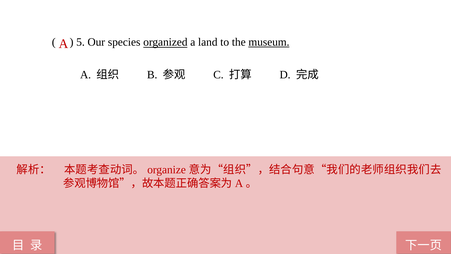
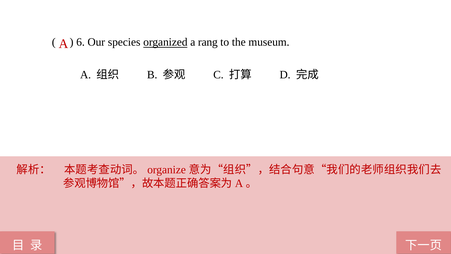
5: 5 -> 6 (81, 42)
land: land -> rang (208, 42)
museum underline: present -> none (269, 42)
